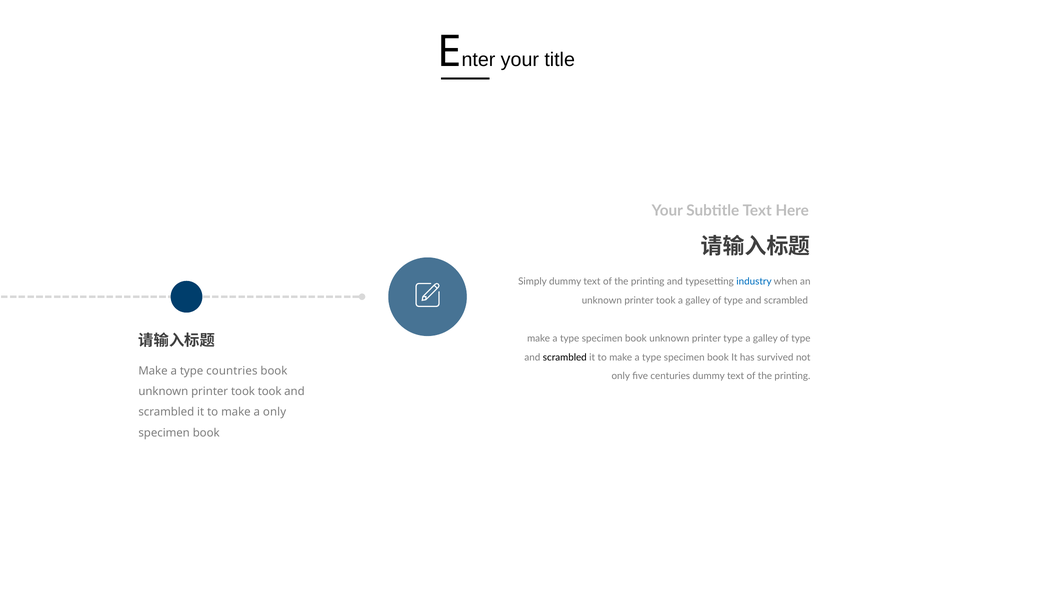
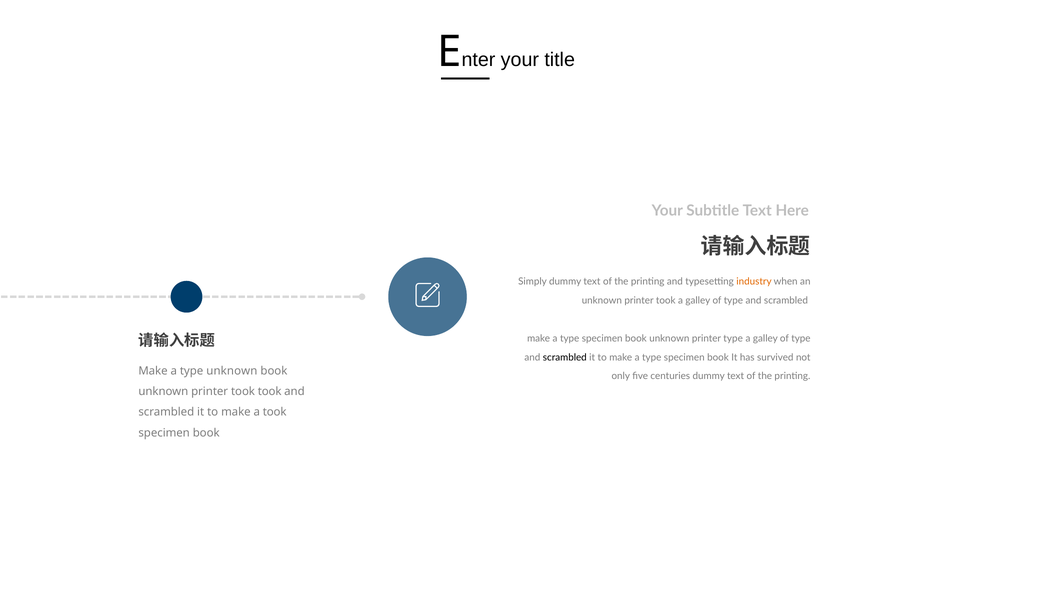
industry colour: blue -> orange (754, 281)
type countries: countries -> unknown (232, 371)
a only: only -> took (275, 412)
